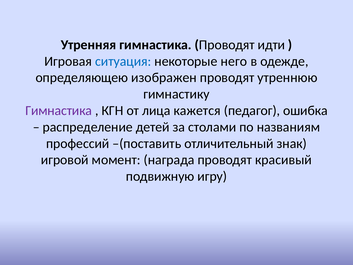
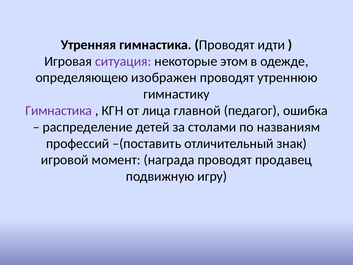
ситуация colour: blue -> purple (123, 61)
него: него -> этом (234, 61)
кажется: кажется -> главной (197, 110)
красивый: красивый -> продавец (283, 160)
